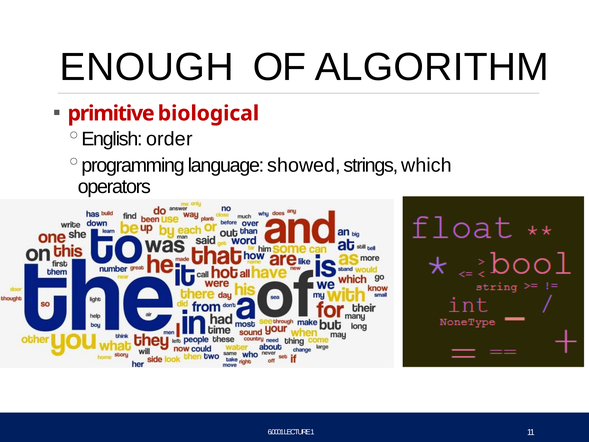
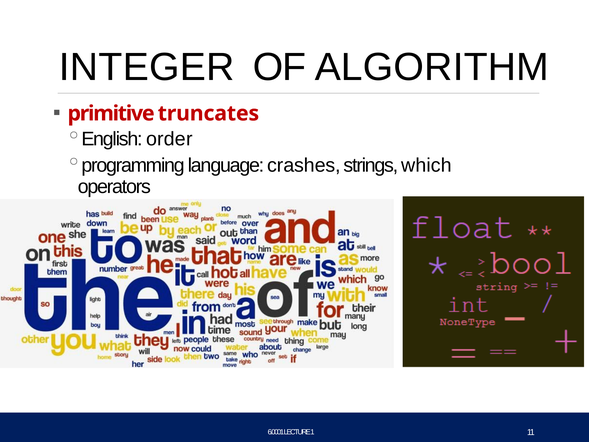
ENOUGH: ENOUGH -> INTEGER (147, 67)
biological: biological -> truncates (208, 113)
showed: showed -> crashes (304, 165)
